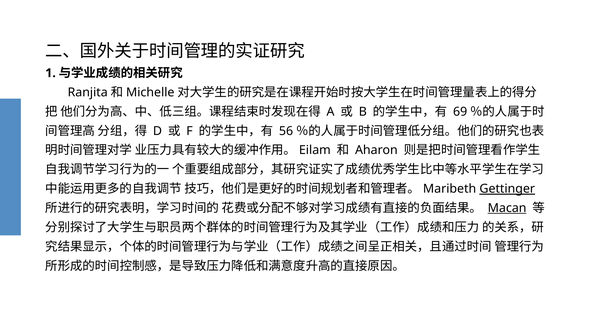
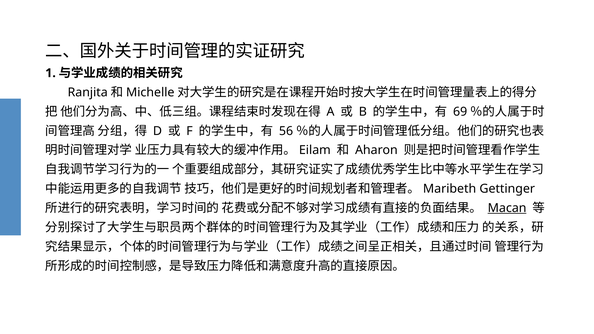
Gettinger underline: present -> none (507, 189)
